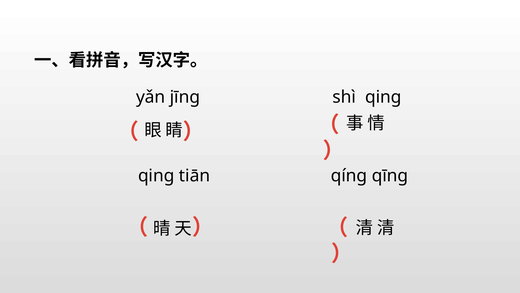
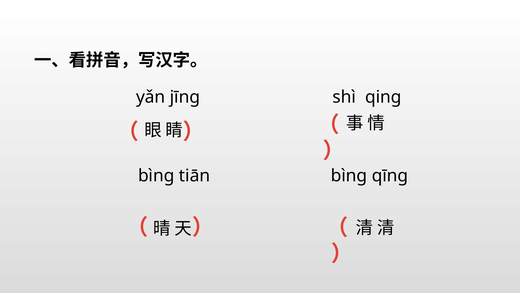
qing: qing -> bìng (156, 176)
qíng: qíng -> bìng (349, 176)
